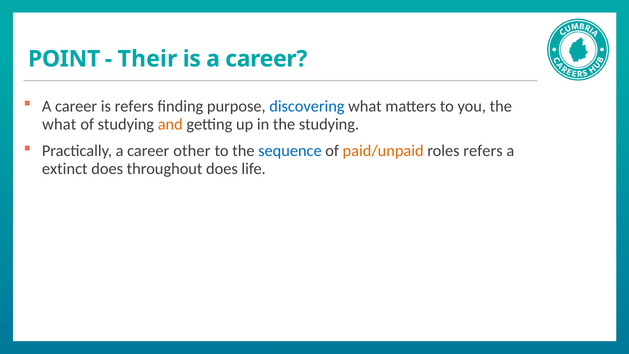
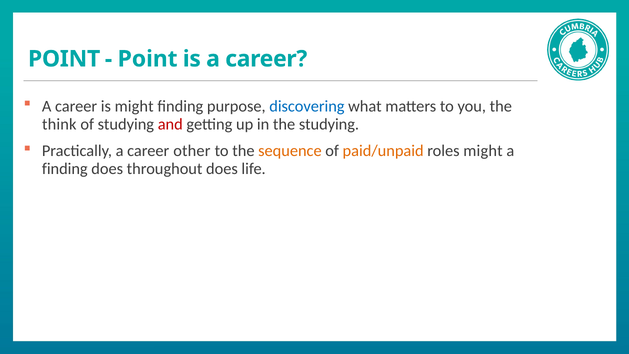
Their: Their -> Point (148, 59)
is refers: refers -> might (134, 106)
what: what -> think (59, 124)
and colour: orange -> red (170, 124)
sequence colour: blue -> orange (290, 151)
roles refers: refers -> might (483, 151)
extinct: extinct -> finding (65, 169)
